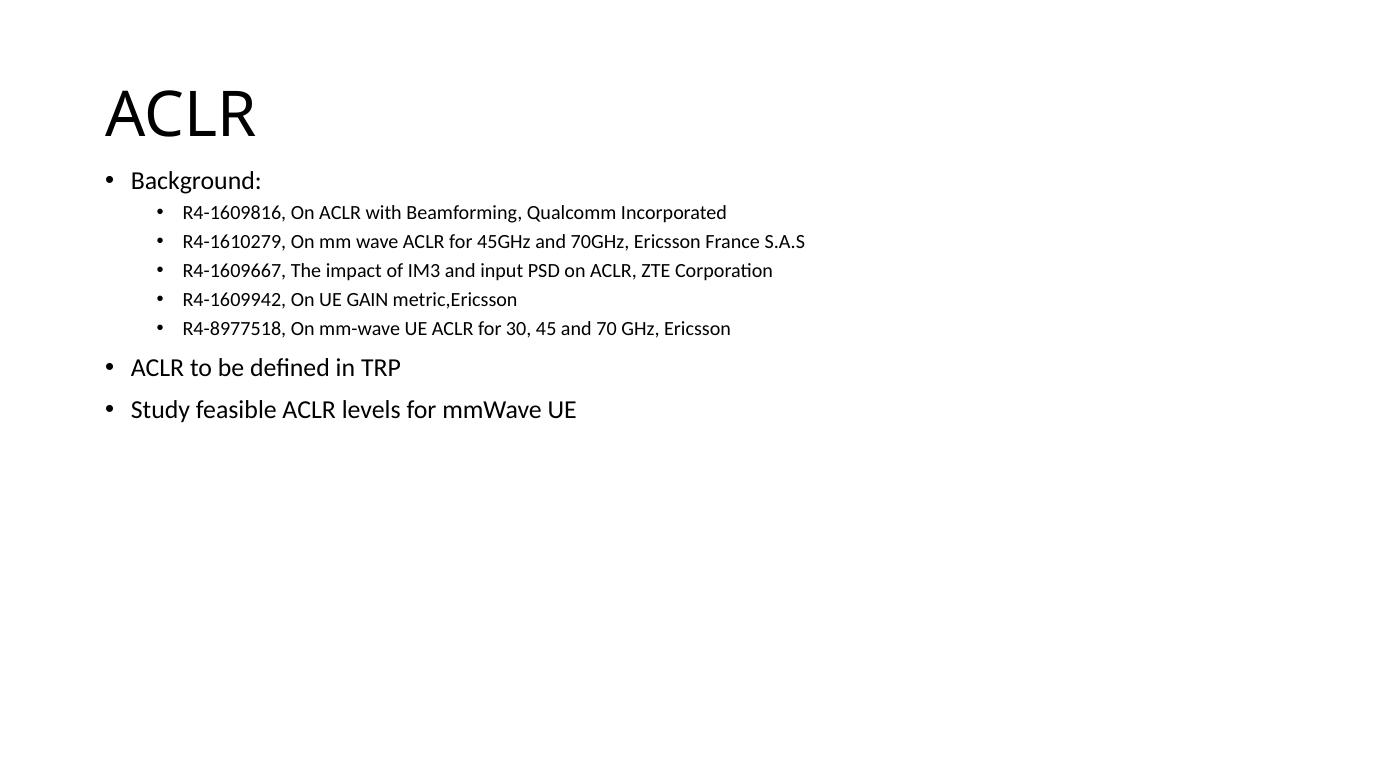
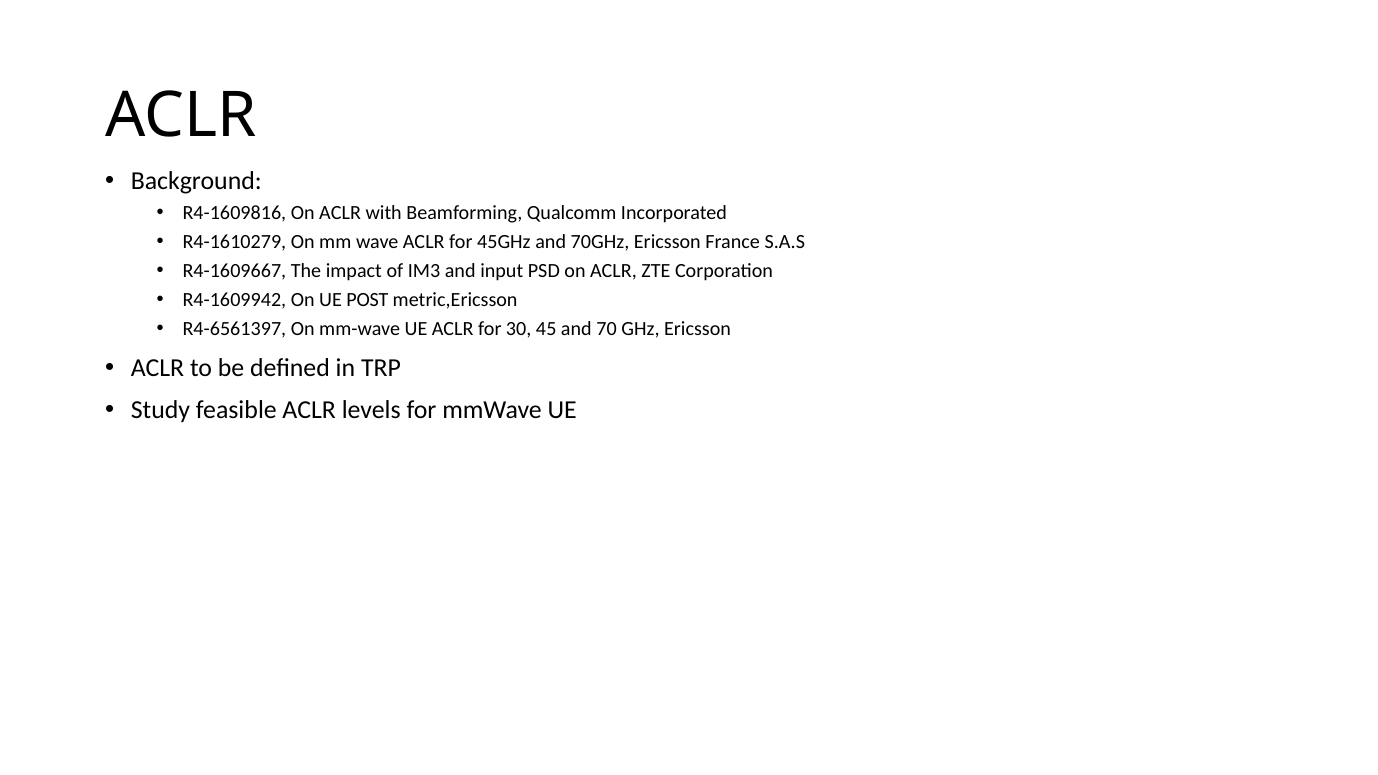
GAIN: GAIN -> POST (367, 300)
R4-8977518: R4-8977518 -> R4-6561397 (234, 329)
